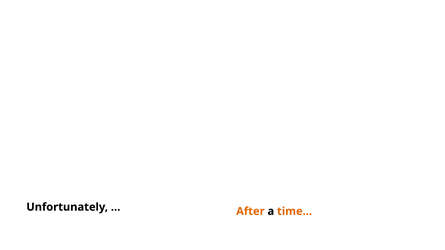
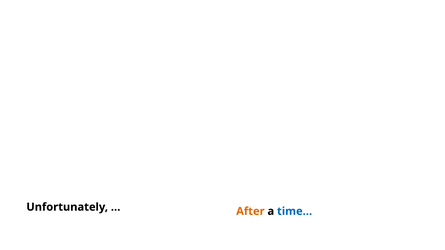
time… colour: orange -> blue (295, 212)
